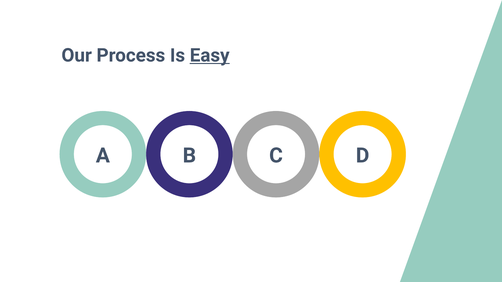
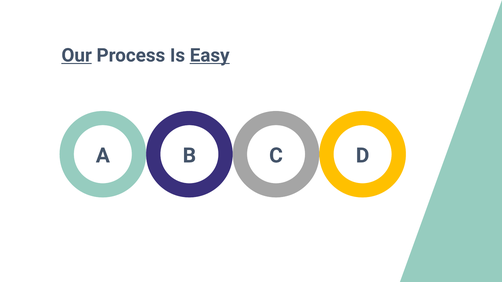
Our underline: none -> present (77, 55)
